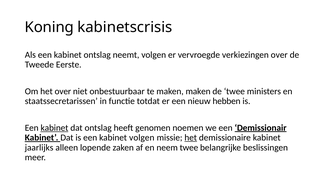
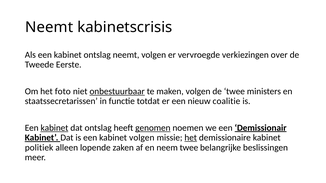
Koning: Koning -> Neemt (49, 27)
het over: over -> foto (63, 91)
onbestuurbaar underline: none -> present (117, 91)
maken maken: maken -> volgen (198, 91)
hebben: hebben -> coalitie (226, 101)
genomen underline: none -> present (153, 128)
jaarlijks: jaarlijks -> politiek (39, 148)
